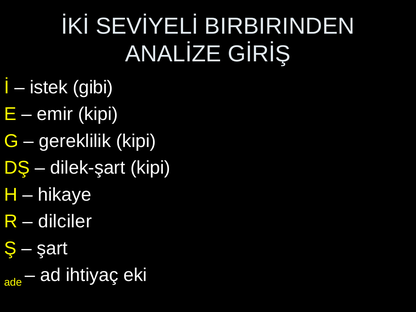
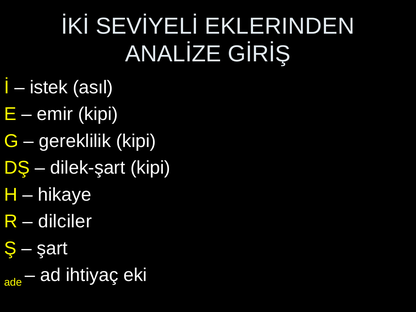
BIRBIRINDEN: BIRBIRINDEN -> EKLERINDEN (280, 26)
gibi: gibi -> asıl (93, 87)
